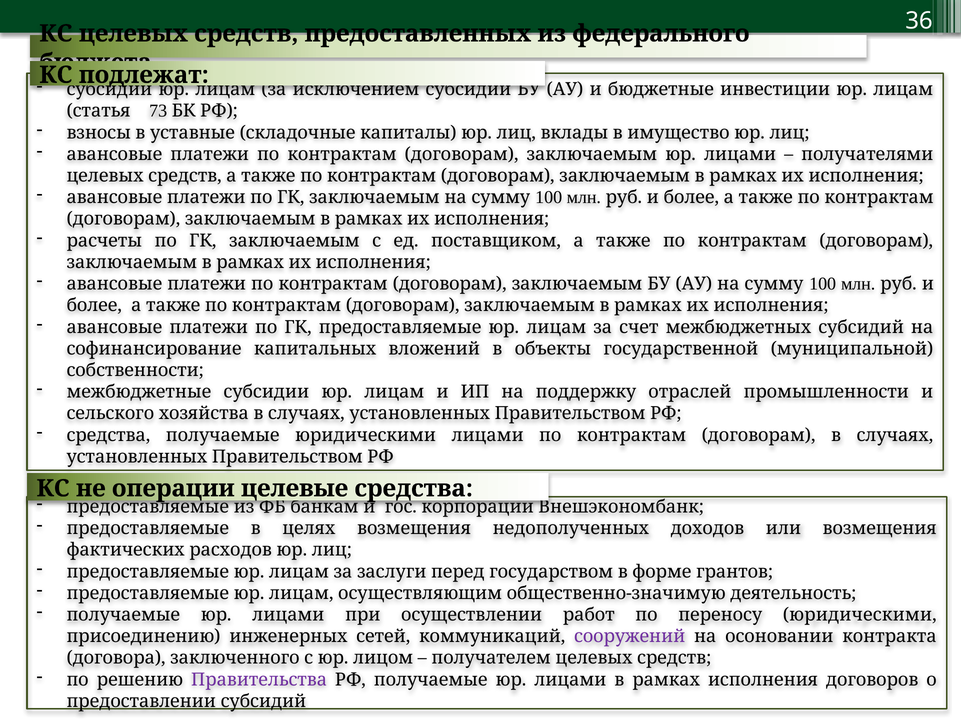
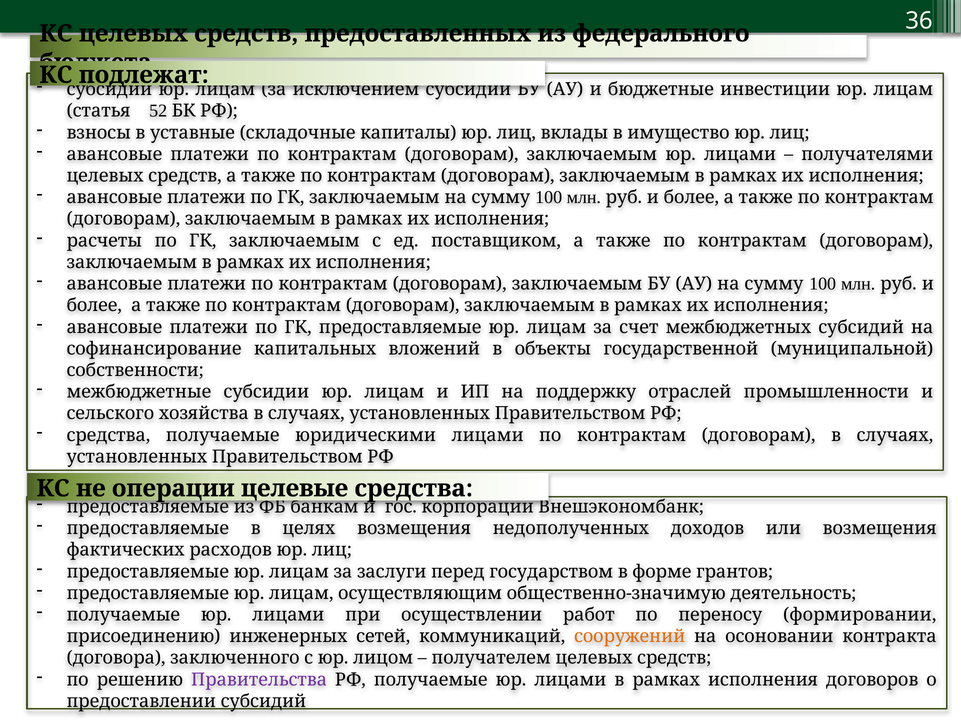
73: 73 -> 52 (158, 111)
переносу юридическими: юридическими -> формировании (860, 615)
сооружений colour: purple -> orange (630, 636)
